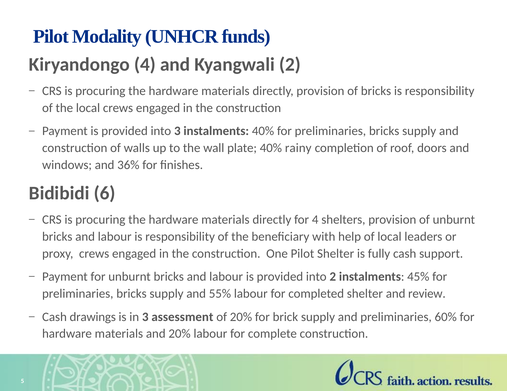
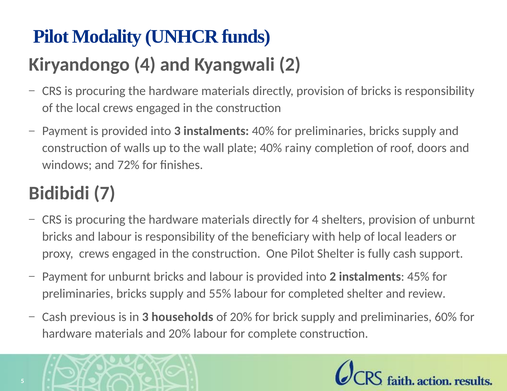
36%: 36% -> 72% (128, 165)
6: 6 -> 7 (105, 193)
drawings: drawings -> previous (93, 317)
assessment: assessment -> households (182, 317)
